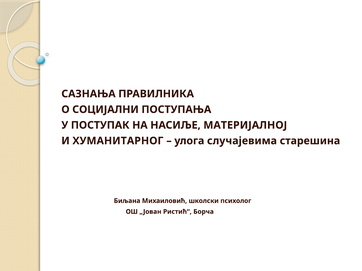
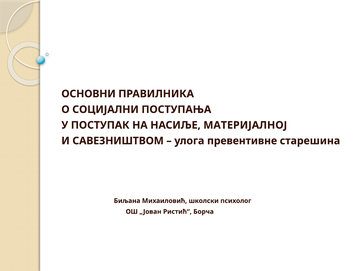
САЗНАЊА: САЗНАЊА -> ОСНОВНИ (89, 94)
ХУМАНИТАРНОГ: ХУМАНИТАРНОГ -> САВЕЗНИШТВОМ (118, 141)
случајевима: случајевима -> превентивне (242, 141)
